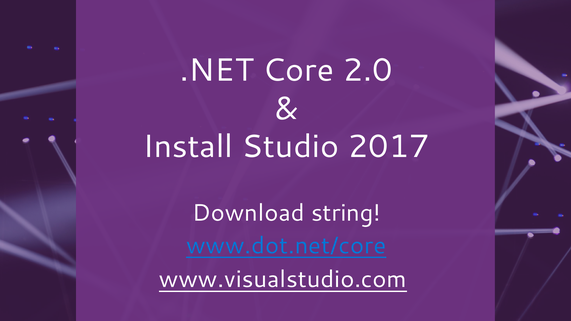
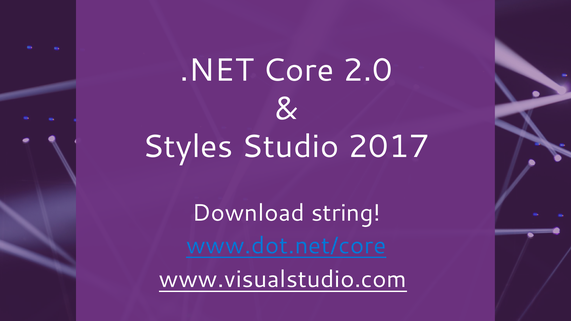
Install: Install -> Styles (188, 147)
